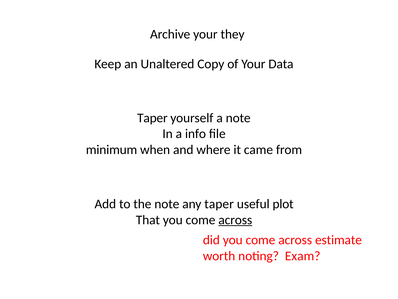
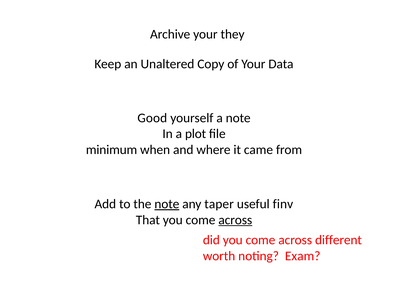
Taper: Taper -> Good (152, 118)
info: info -> plot (196, 134)
note underline: none -> present (167, 204)
plot: plot -> finv (283, 204)
estimate: estimate -> different (338, 240)
